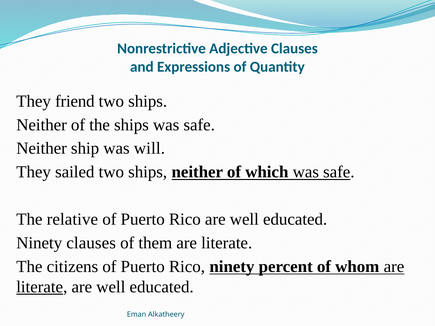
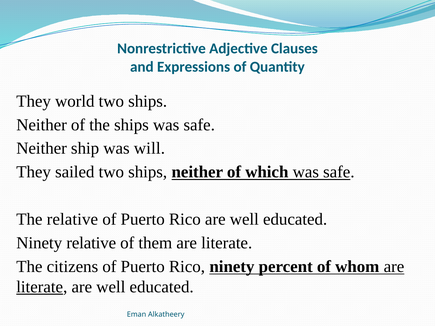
friend: friend -> world (75, 101)
Ninety clauses: clauses -> relative (91, 243)
